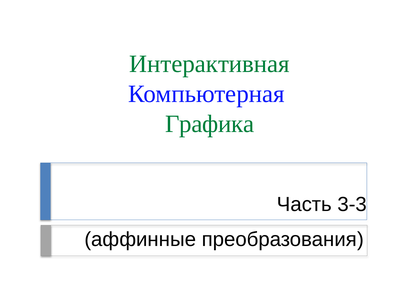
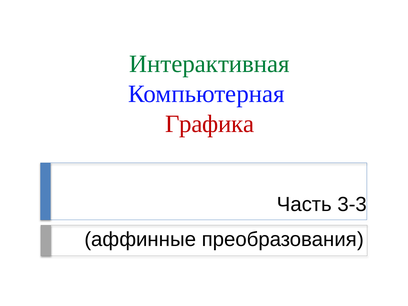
Графика colour: green -> red (210, 124)
